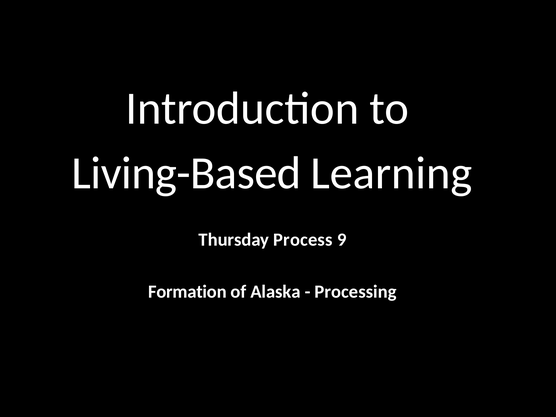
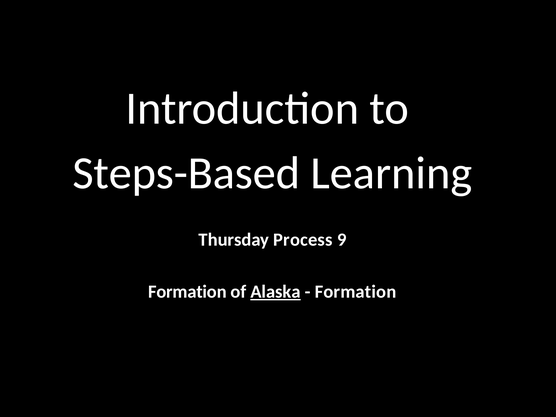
Living-Based: Living-Based -> Steps-Based (186, 173)
Alaska underline: none -> present (276, 292)
Processing: Processing -> Formation (356, 292)
